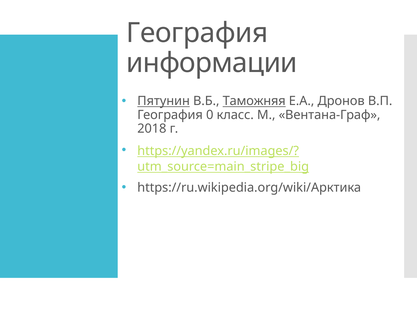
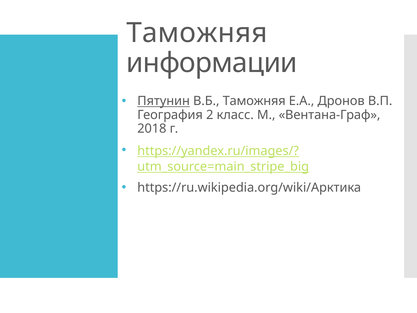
География: География -> Таможняя (197, 33)
Таможняя underline: present -> none (254, 101)
0: 0 -> 2 (210, 115)
